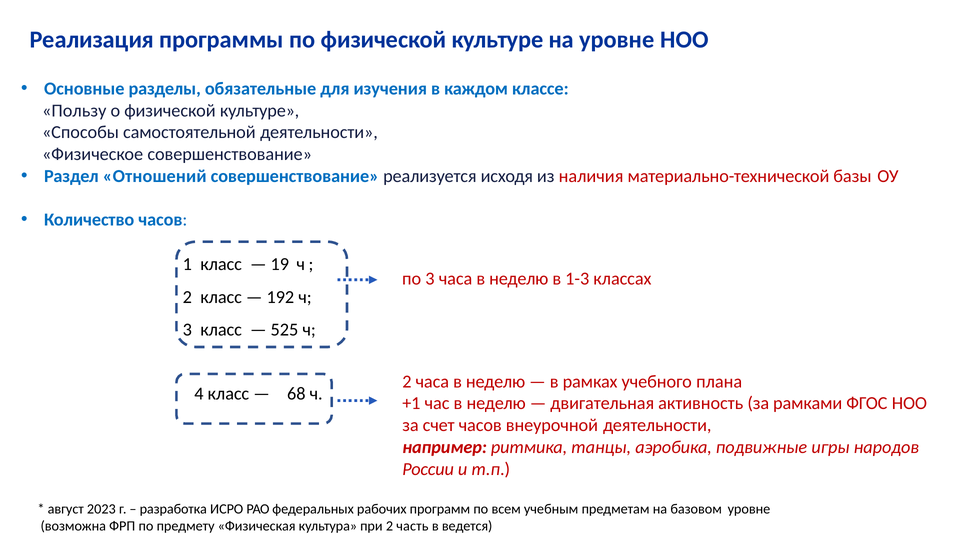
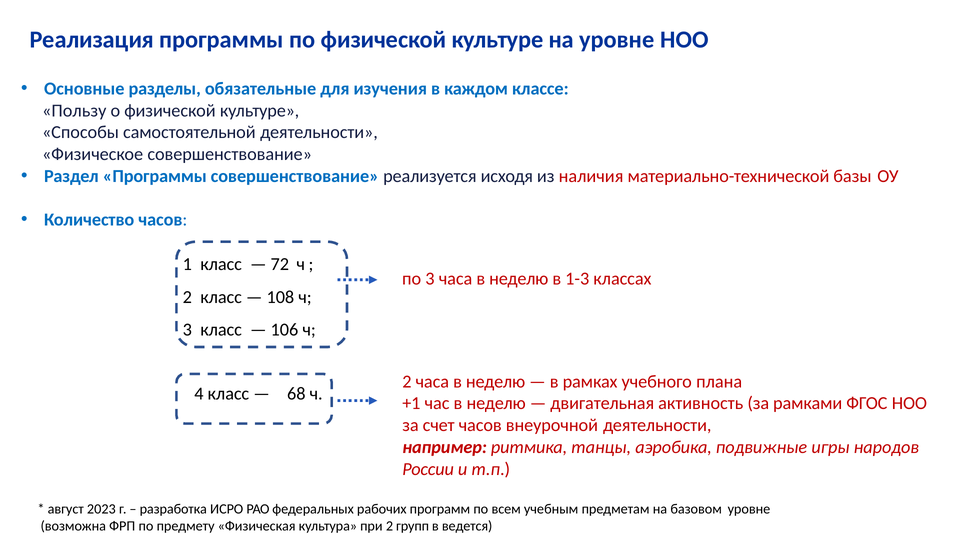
Раздел Отношений: Отношений -> Программы (155, 176)
19: 19 -> 72 (280, 264)
192: 192 -> 108 (280, 297)
525: 525 -> 106 (284, 330)
часть: часть -> групп (413, 526)
